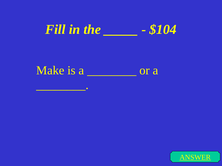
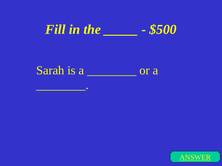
$104: $104 -> $500 (163, 30)
Make: Make -> Sarah (50, 71)
